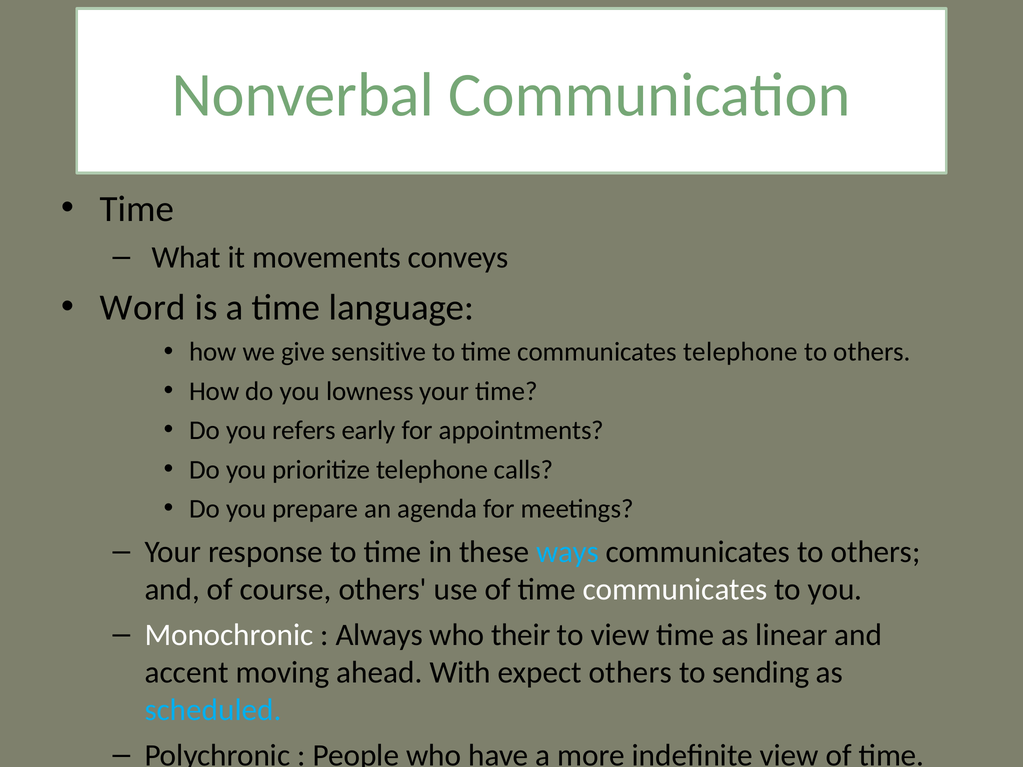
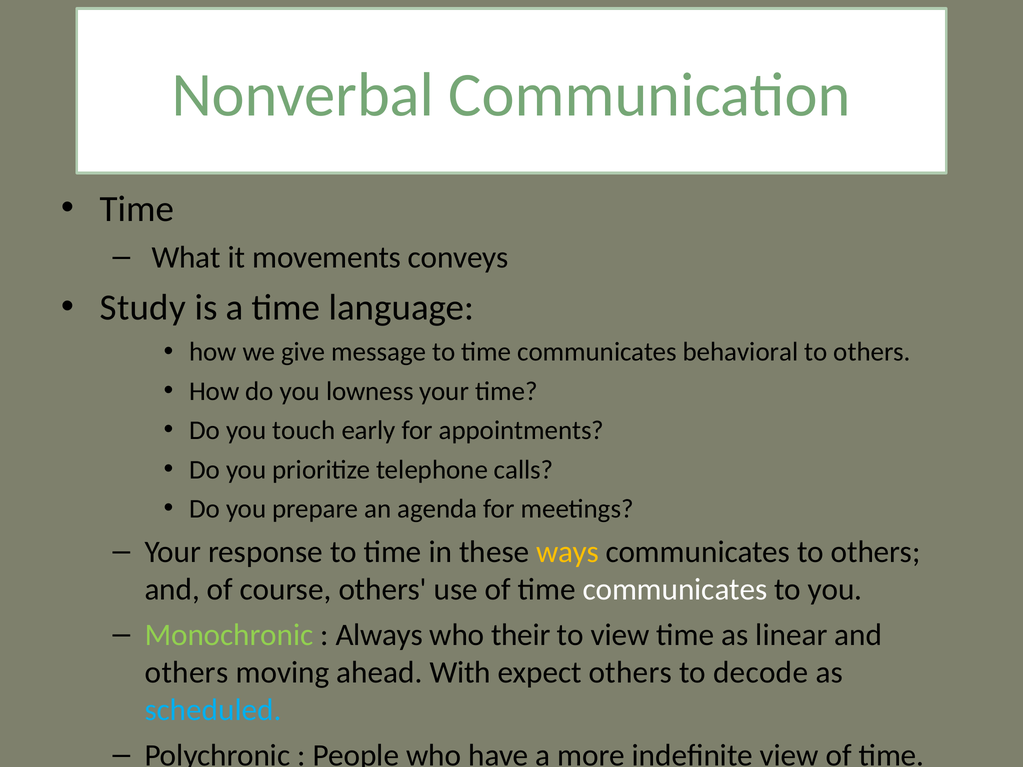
Word: Word -> Study (143, 308)
sensitive: sensitive -> message (379, 352)
communicates telephone: telephone -> behavioral (740, 352)
refers: refers -> touch (304, 431)
ways colour: light blue -> yellow (568, 552)
Monochronic colour: white -> light green (229, 635)
accent: accent -> others (187, 673)
sending: sending -> decode (761, 673)
